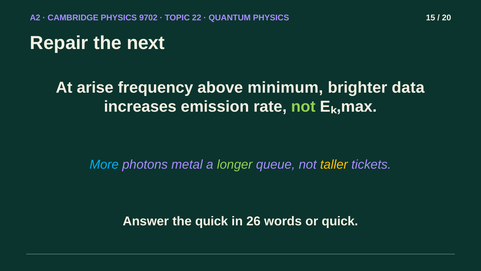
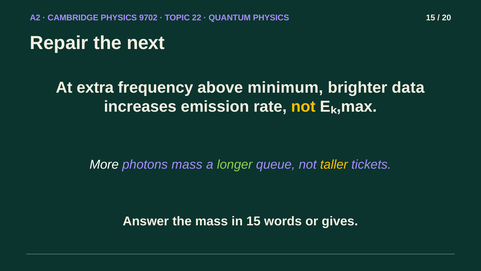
arise: arise -> extra (95, 87)
not colour: light green -> yellow (303, 106)
More colour: light blue -> white (104, 164)
photons metal: metal -> mass (187, 164)
the quick: quick -> mass (212, 221)
in 26: 26 -> 15 (253, 221)
or quick: quick -> gives (340, 221)
